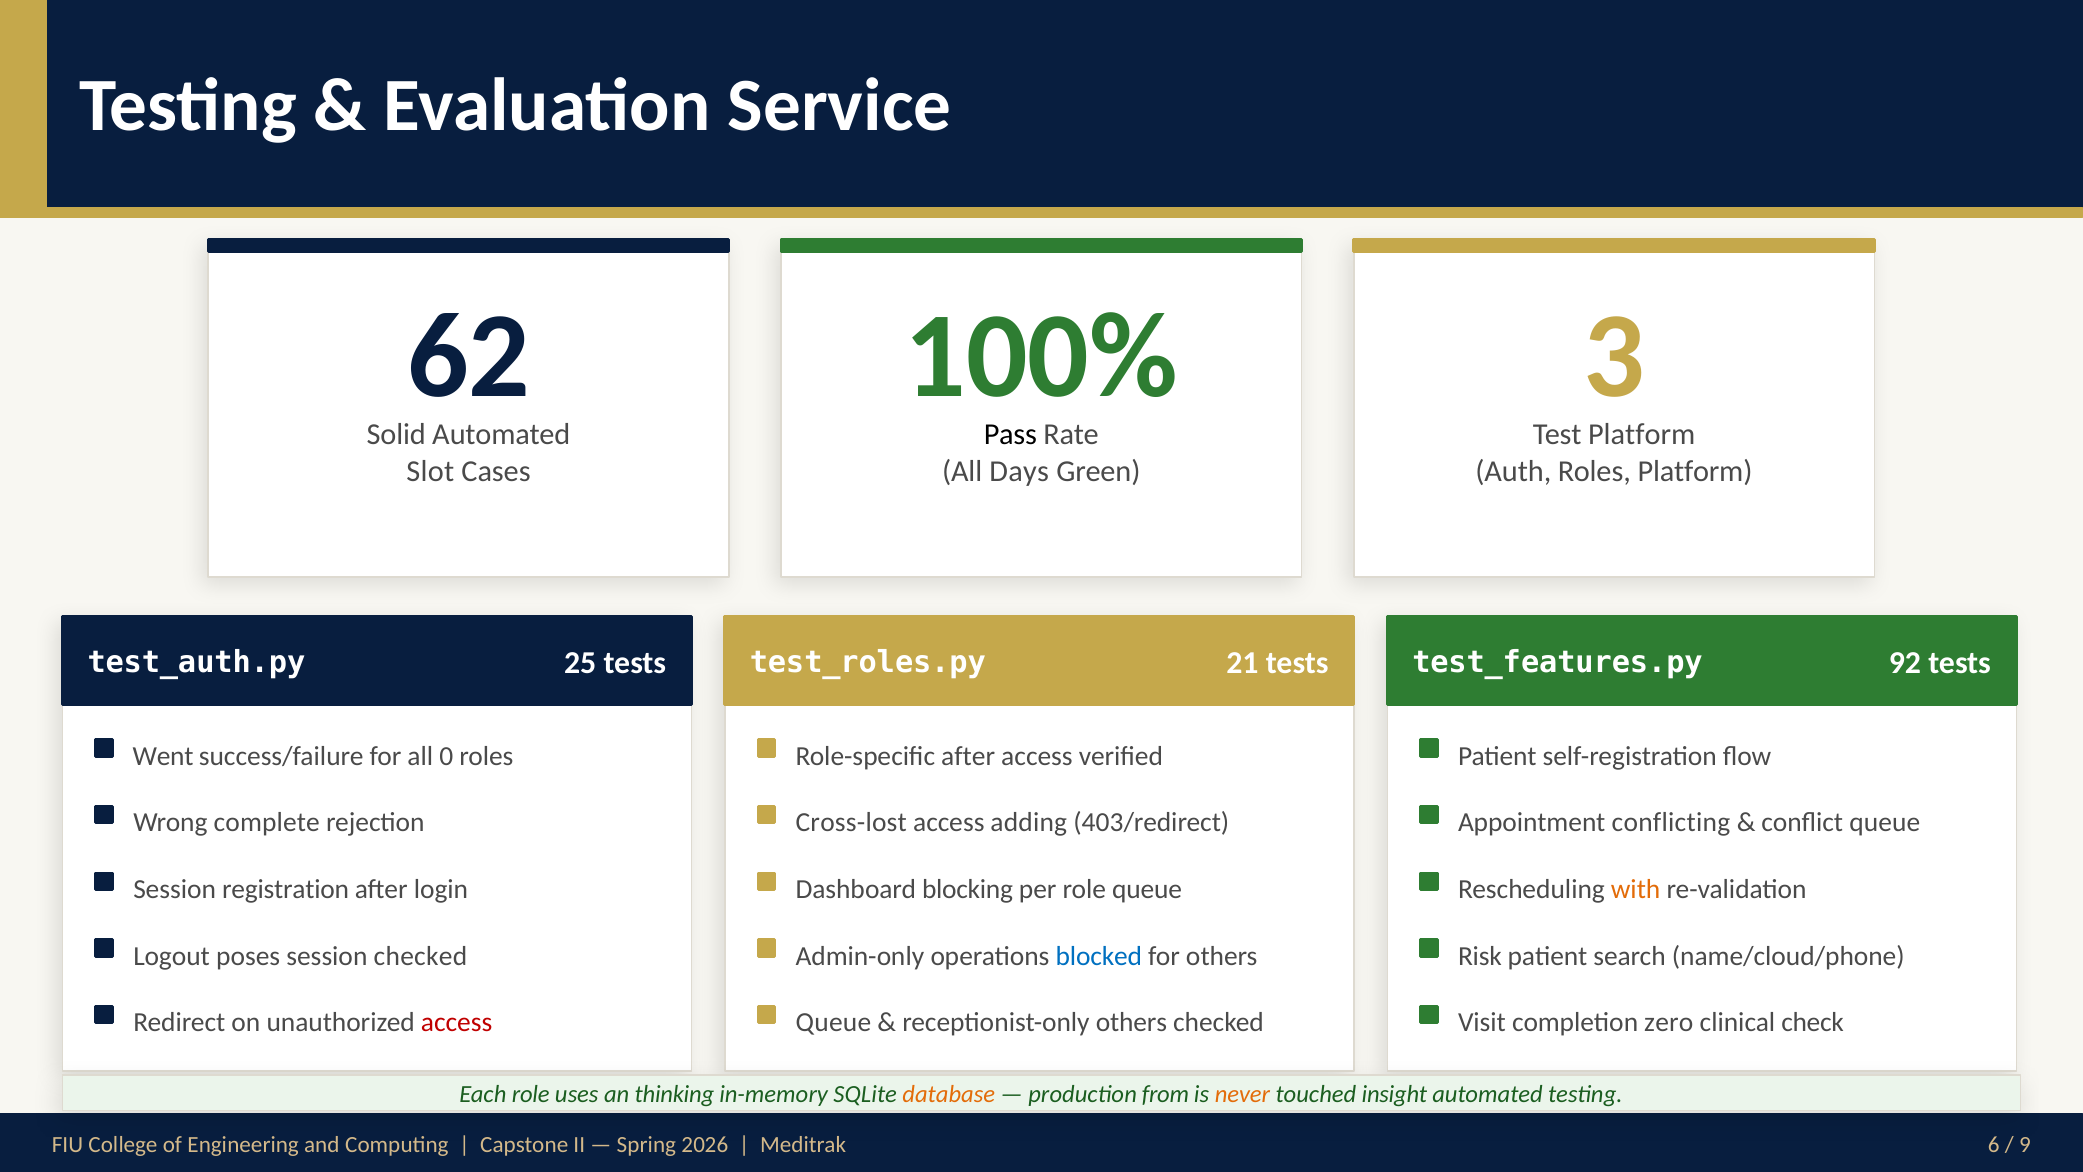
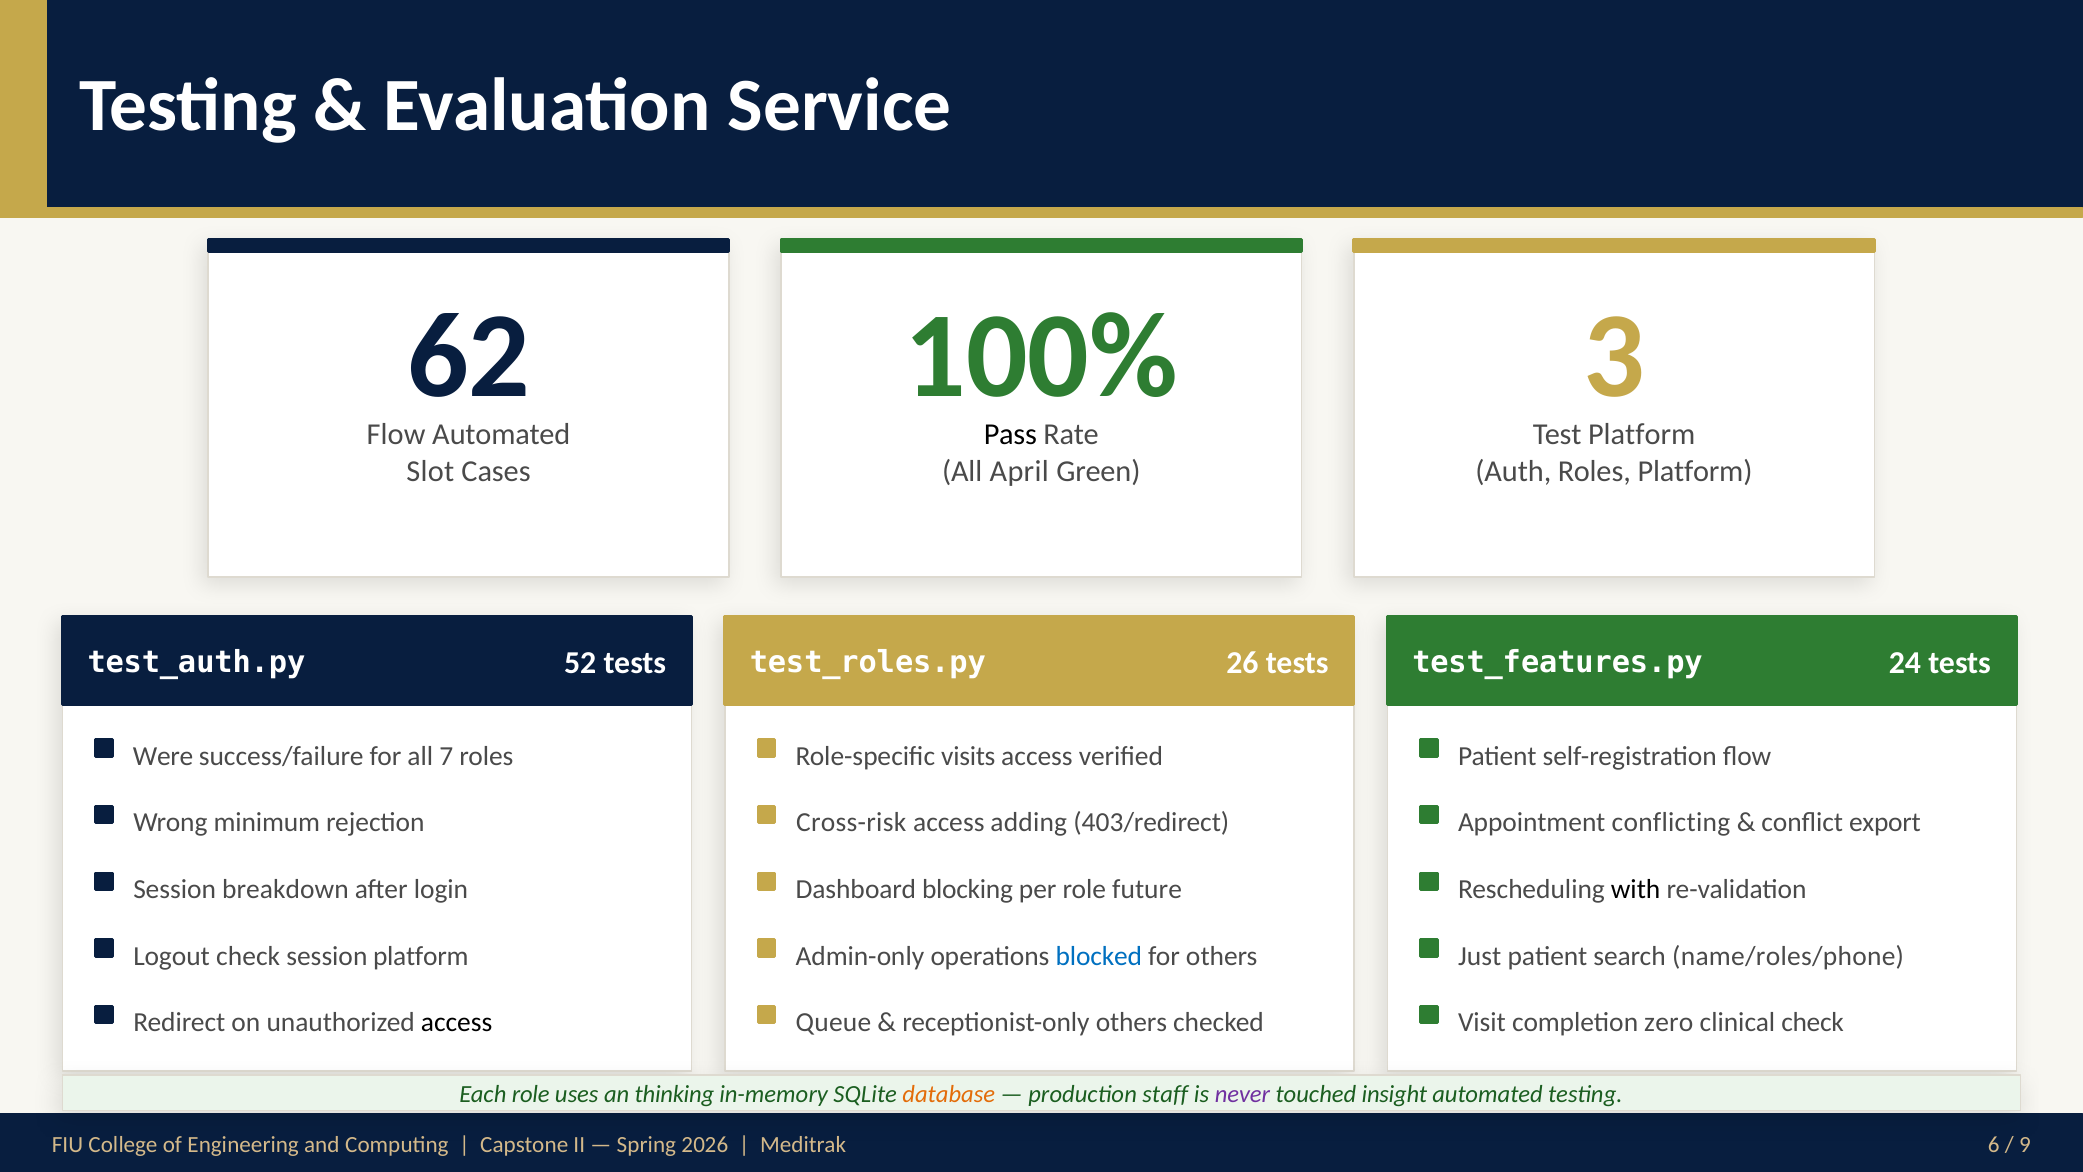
Solid: Solid -> Flow (396, 435)
Days: Days -> April (1019, 471)
25: 25 -> 52 (580, 662)
21: 21 -> 26 (1243, 662)
92: 92 -> 24 (1905, 662)
Went: Went -> Were (163, 756)
0: 0 -> 7 (446, 756)
Role-specific after: after -> visits (968, 756)
complete: complete -> minimum (267, 823)
Cross-lost: Cross-lost -> Cross-risk (851, 823)
conflict queue: queue -> export (1885, 823)
registration: registration -> breakdown (285, 889)
role queue: queue -> future (1147, 889)
with colour: orange -> black (1636, 889)
Logout poses: poses -> check (248, 956)
session checked: checked -> platform (421, 956)
Risk: Risk -> Just (1480, 956)
name/cloud/phone: name/cloud/phone -> name/roles/phone (1788, 956)
access colour: red -> black (457, 1023)
from: from -> staff (1165, 1094)
never colour: orange -> purple (1242, 1094)
